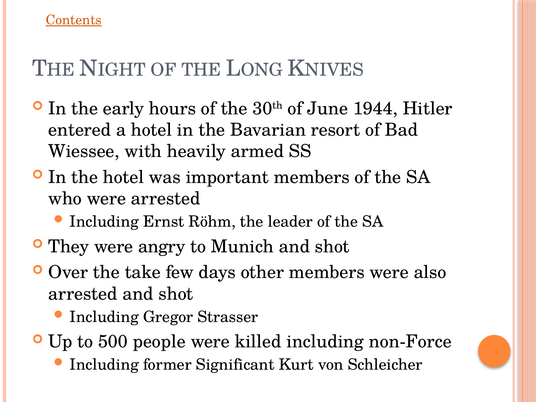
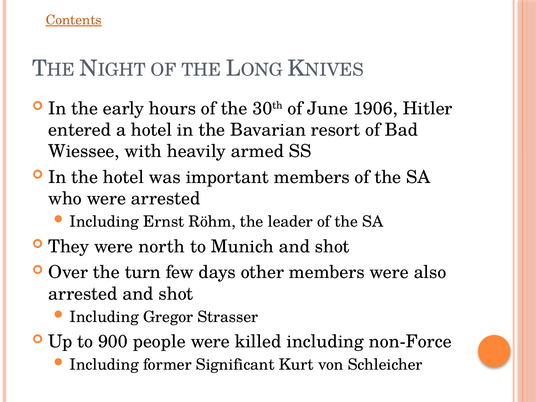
1944: 1944 -> 1906 (375, 108)
angry: angry -> north (162, 246)
take: take -> turn (143, 272)
500: 500 -> 900 (113, 342)
